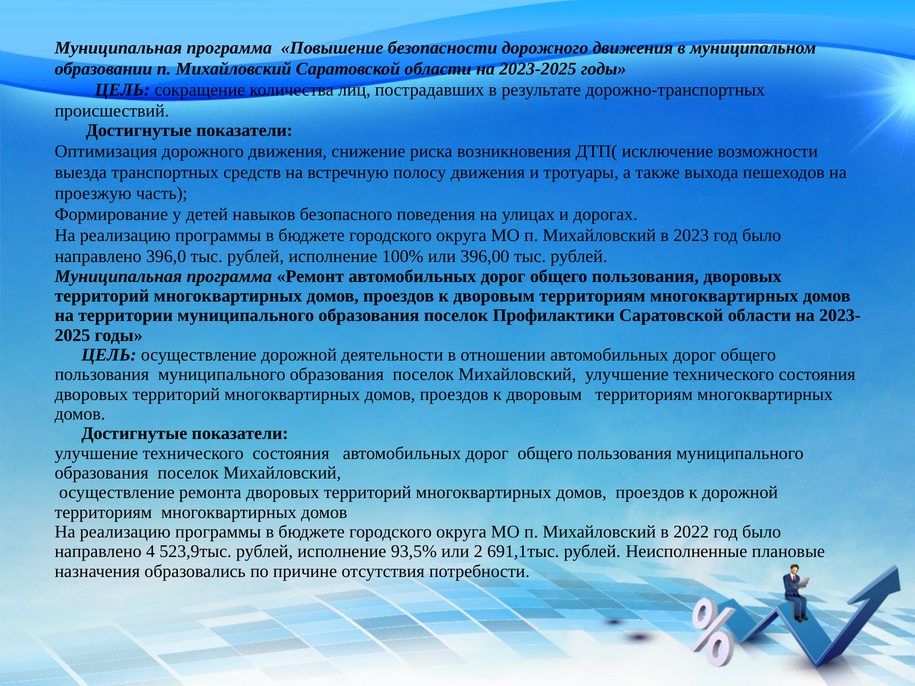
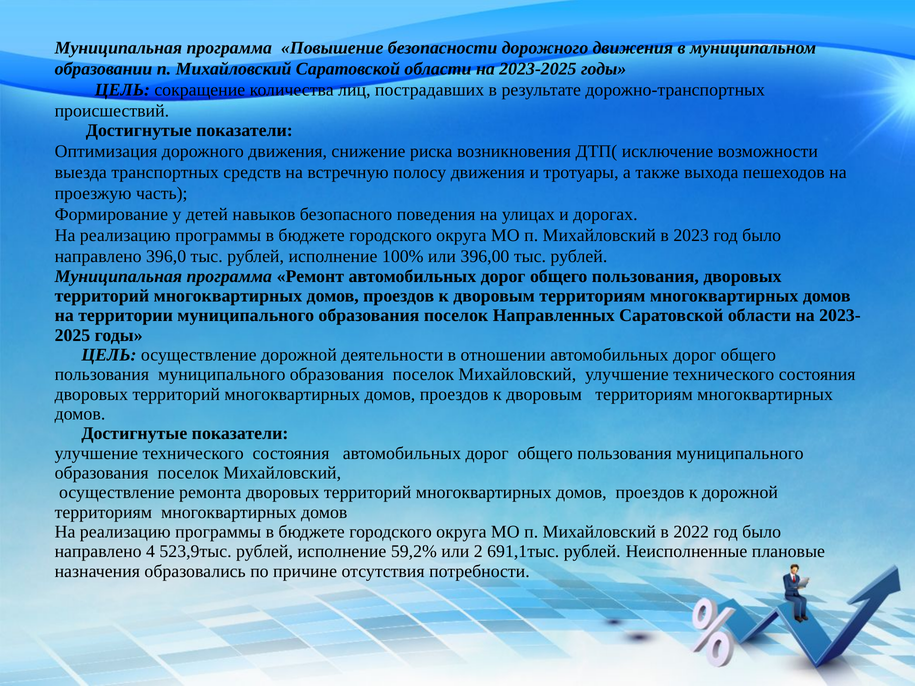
Профилактики: Профилактики -> Направленных (554, 316)
93,5%: 93,5% -> 59,2% (414, 552)
